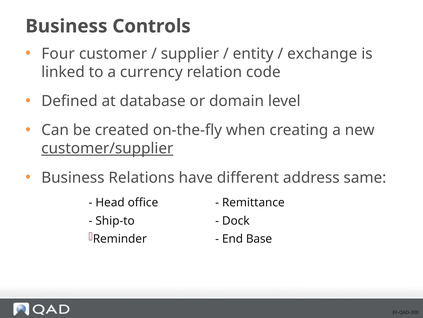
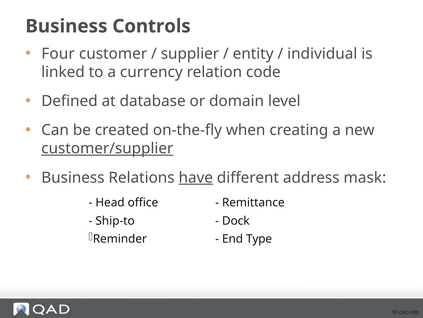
exchange: exchange -> individual (322, 54)
have underline: none -> present (196, 177)
same: same -> mask (365, 177)
Base: Base -> Type (259, 239)
